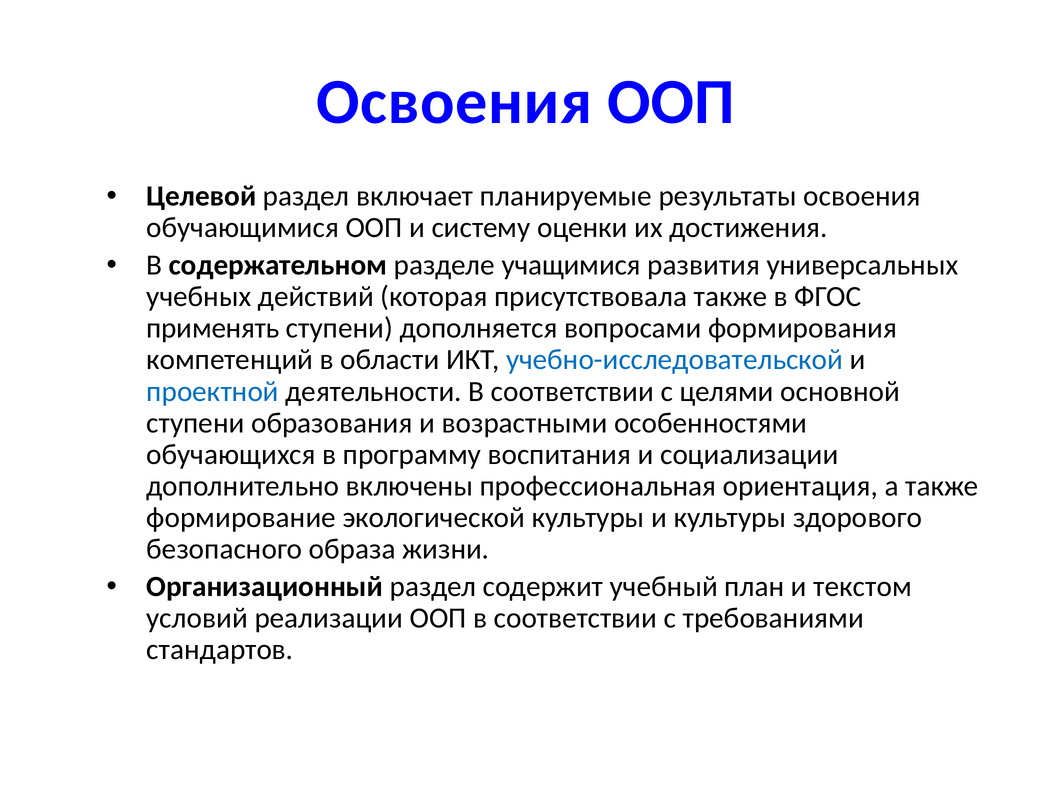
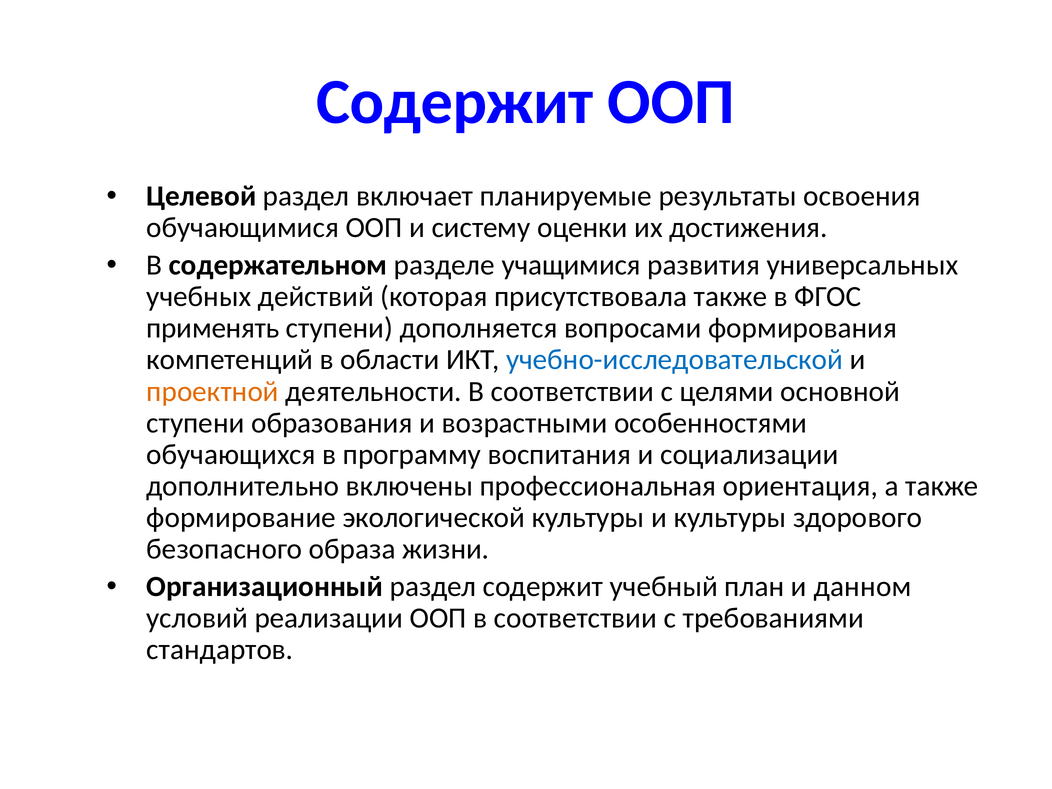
Освоения: Освоения -> Содержит (455, 102)
проектной colour: blue -> orange (213, 391)
текстом: текстом -> данном (863, 587)
